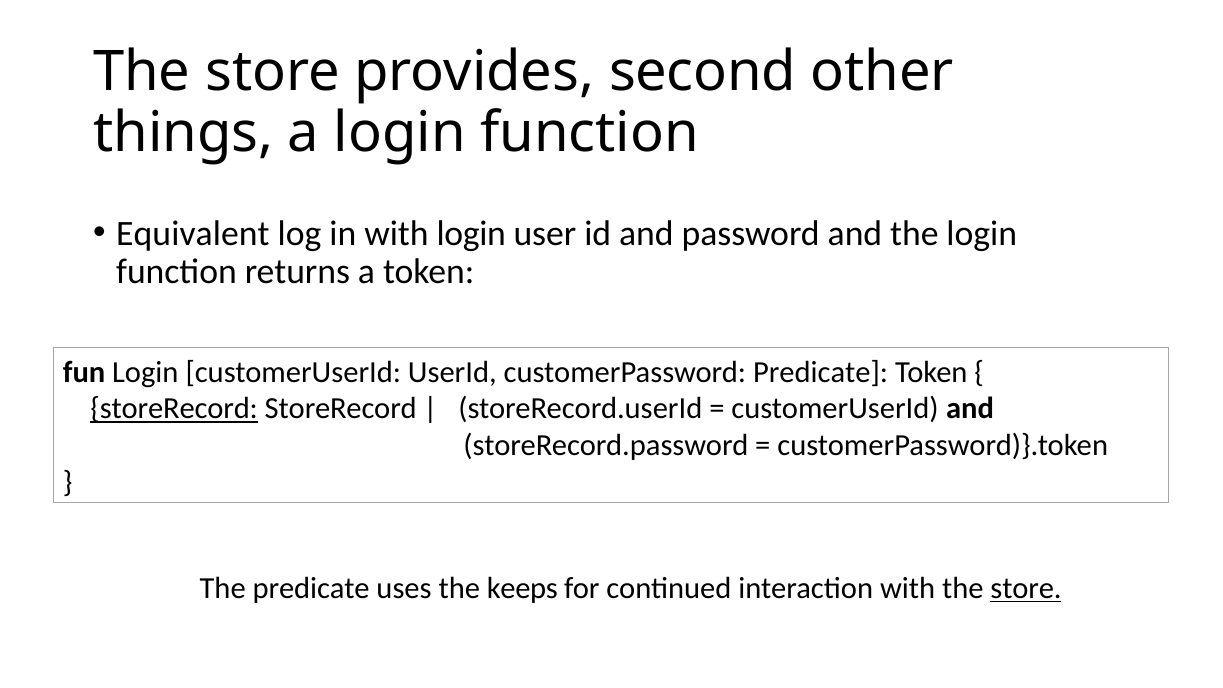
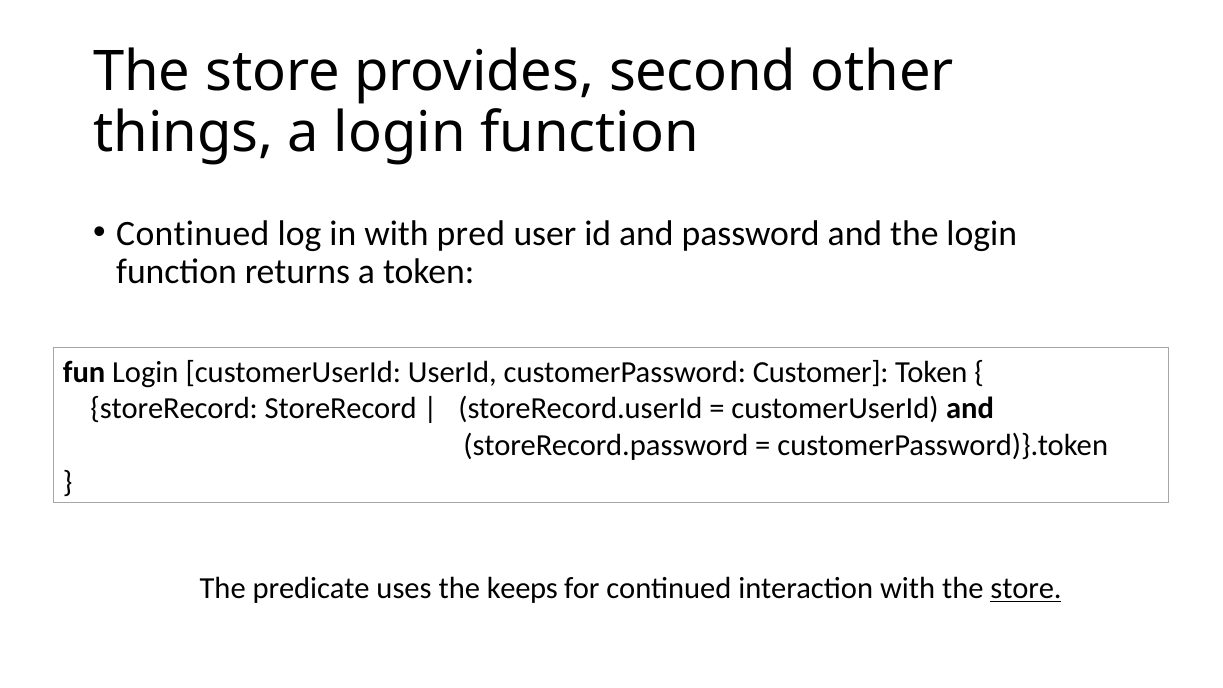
Equivalent: Equivalent -> Continued (193, 233)
with login: login -> pred (471, 233)
customerPassword Predicate: Predicate -> Customer (821, 372)
storeRecord underline: present -> none (174, 409)
